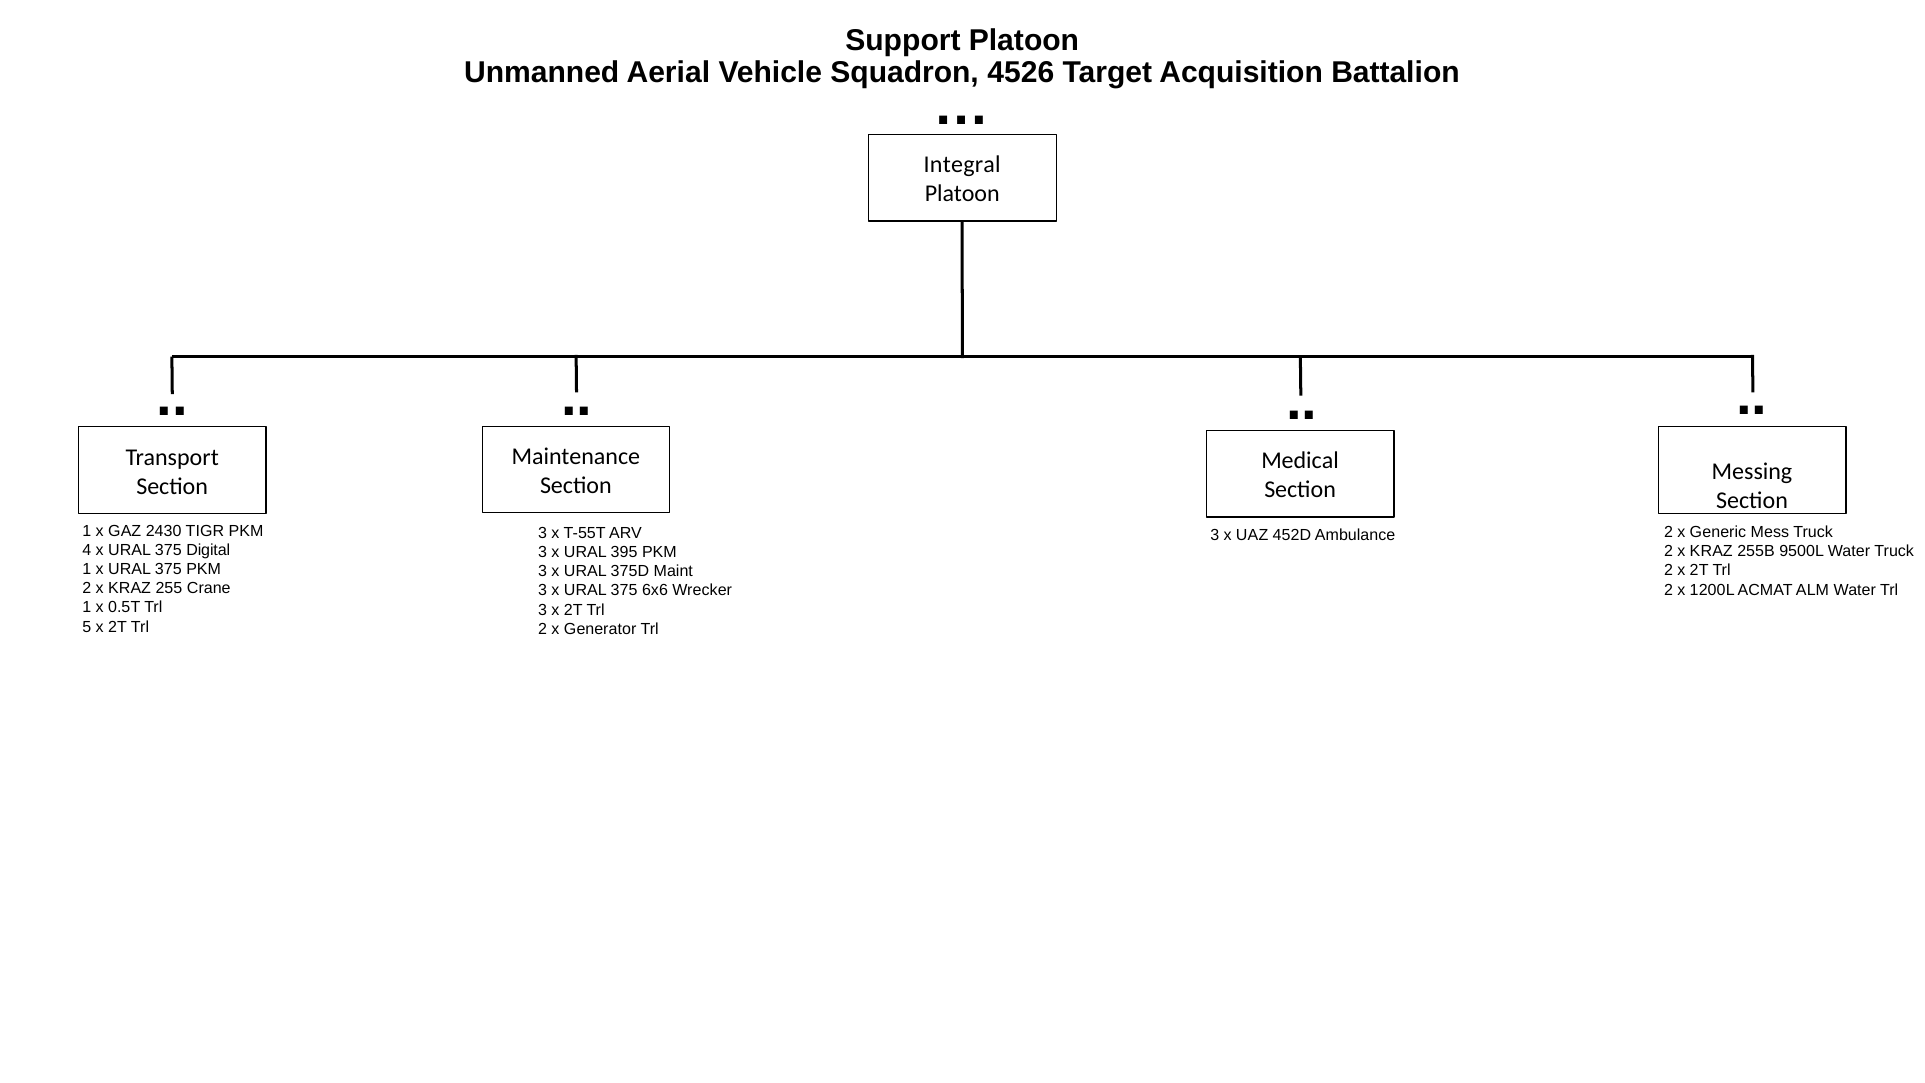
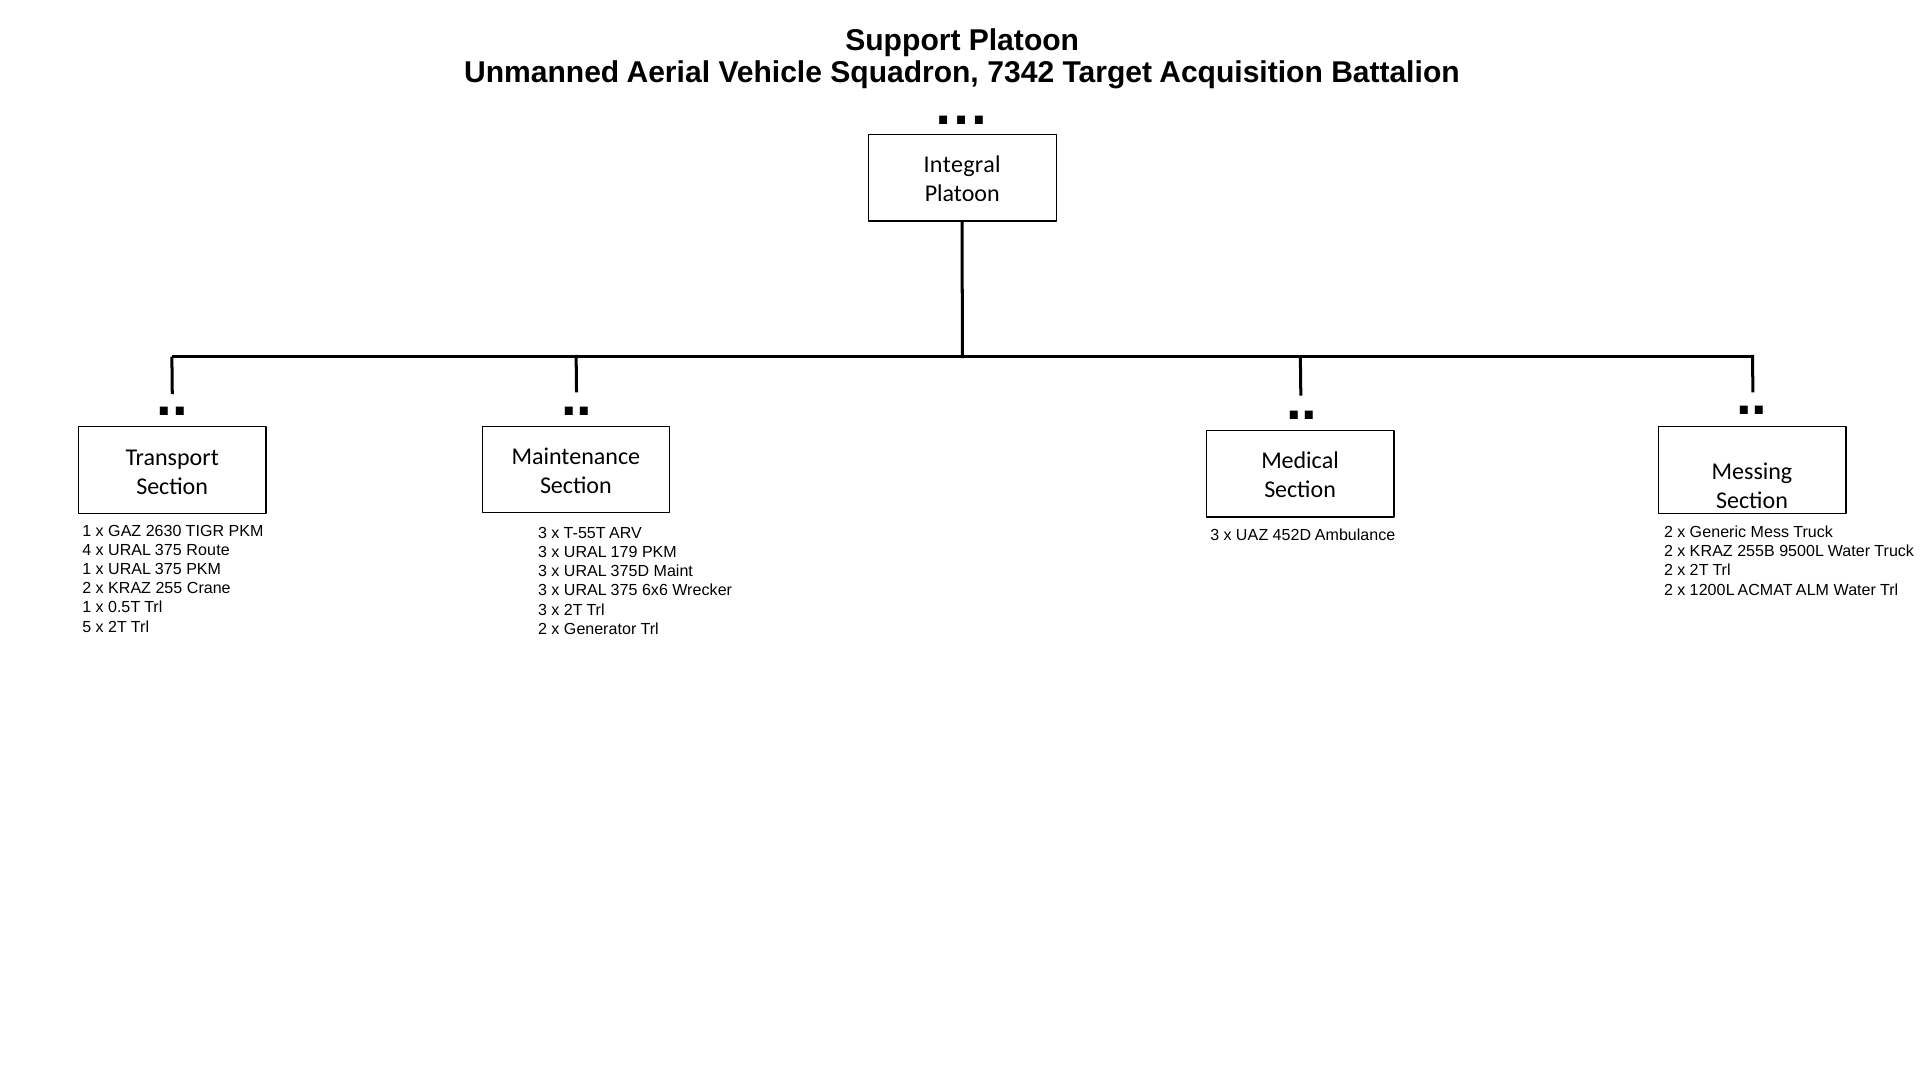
4526: 4526 -> 7342 (1021, 73)
2430: 2430 -> 2630 (164, 531)
Digital: Digital -> Route (208, 550)
395: 395 -> 179 (624, 552)
